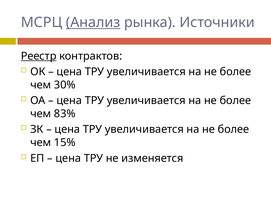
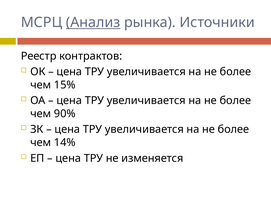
Реестр underline: present -> none (39, 56)
30%: 30% -> 15% (65, 85)
83%: 83% -> 90% (65, 114)
15%: 15% -> 14% (65, 143)
